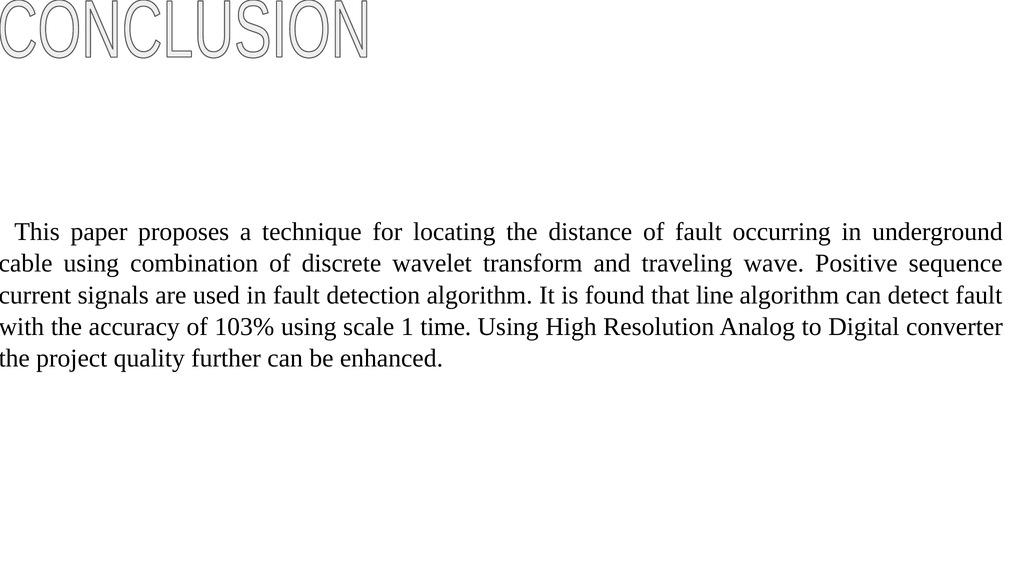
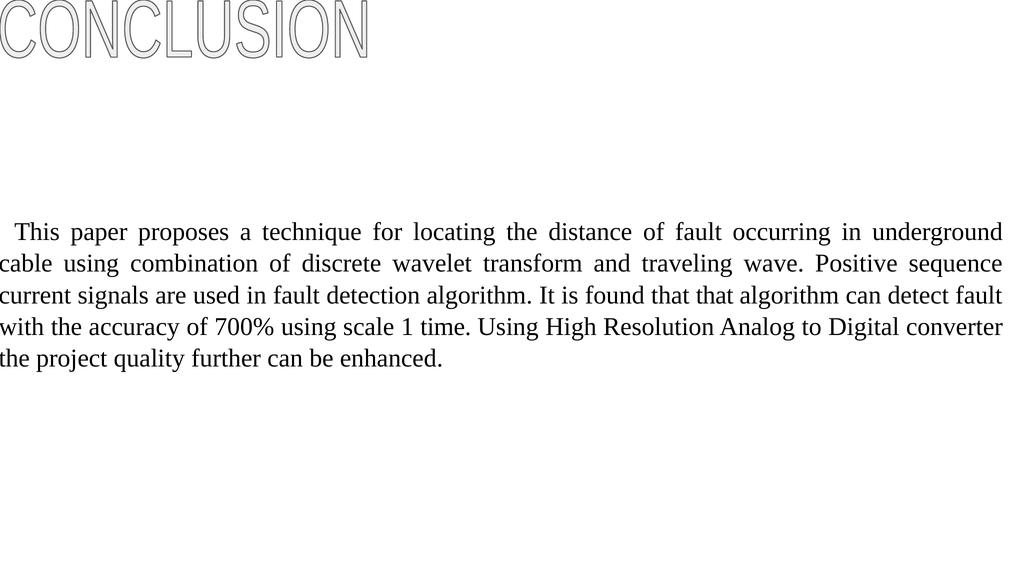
that line: line -> that (715, 295)
103%: 103% -> 700% (244, 327)
